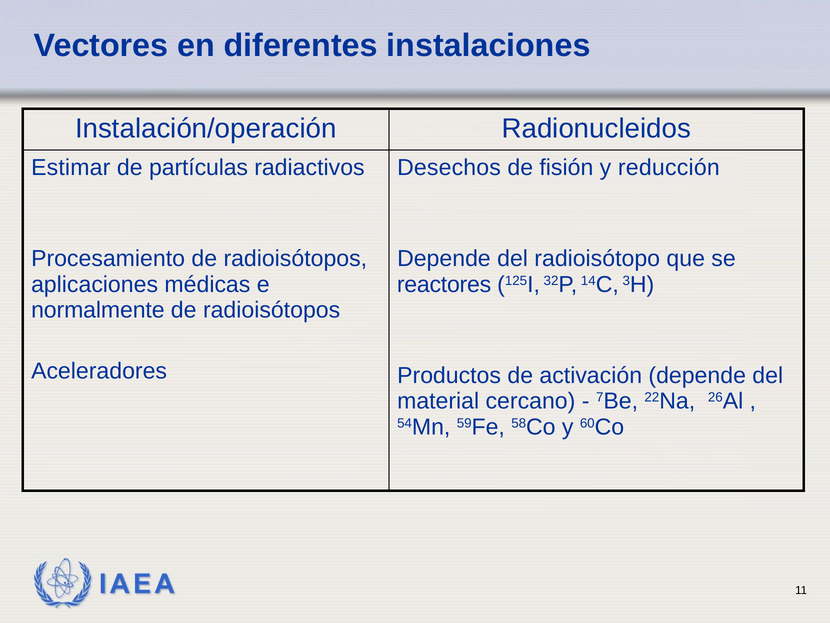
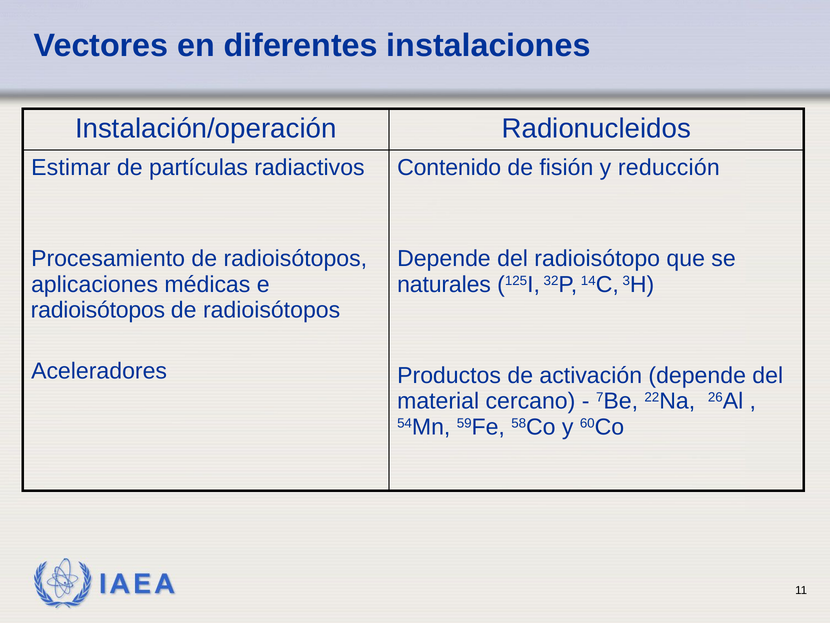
Desechos: Desechos -> Contenido (449, 168)
reactores: reactores -> naturales (444, 284)
normalmente: normalmente -> radioisótopos (98, 310)
